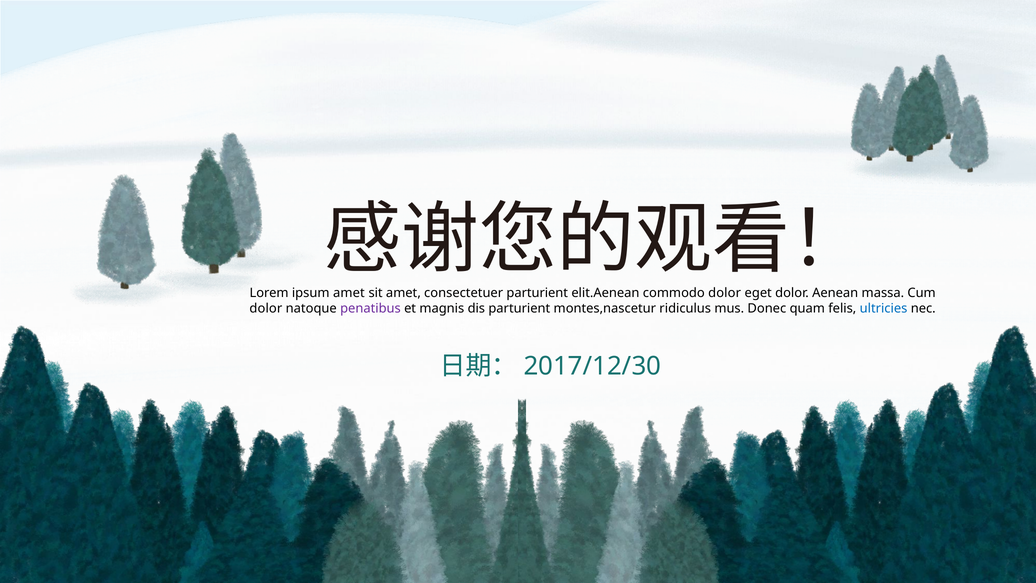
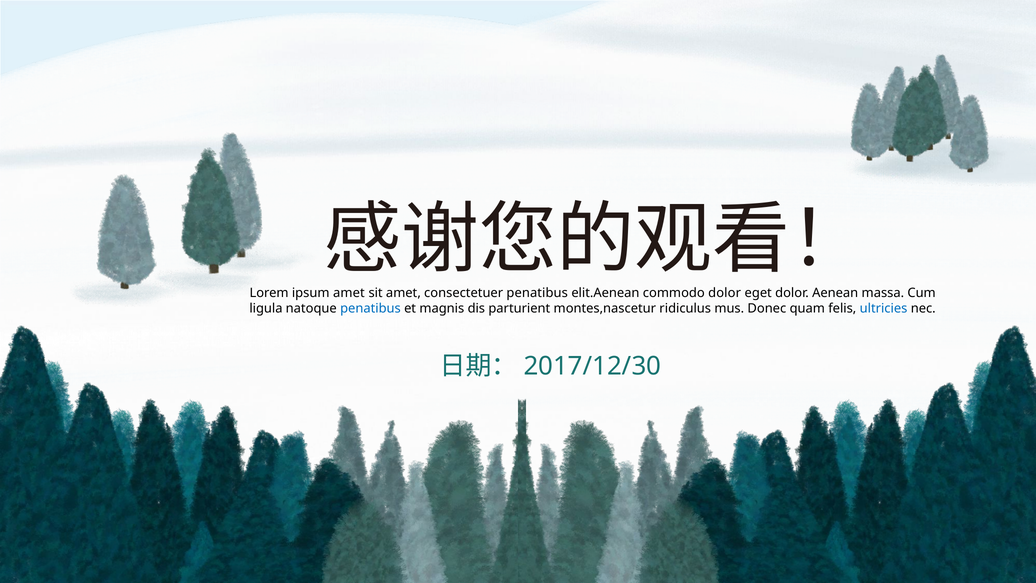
consectetuer parturient: parturient -> penatibus (537, 293)
dolor: dolor -> ligula (266, 308)
penatibus colour: purple -> blue (370, 308)
